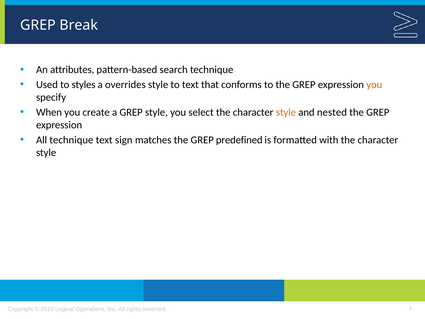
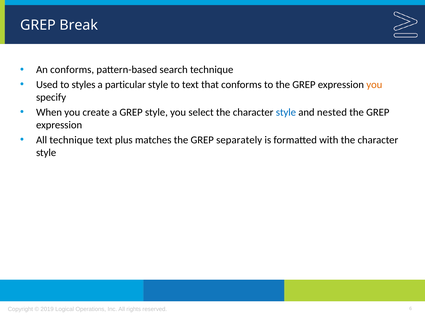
An attributes: attributes -> conforms (72, 70)
overrides: overrides -> particular (125, 85)
style colour: orange -> blue (286, 112)
sign: sign -> plus (124, 140)
predefined: predefined -> separately (239, 140)
